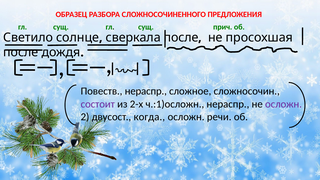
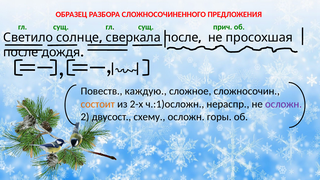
Повеств нераспр: нераспр -> каждую (146, 91)
состоит colour: purple -> orange (98, 104)
когда: когда -> схему (149, 117)
речи: речи -> горы (219, 117)
